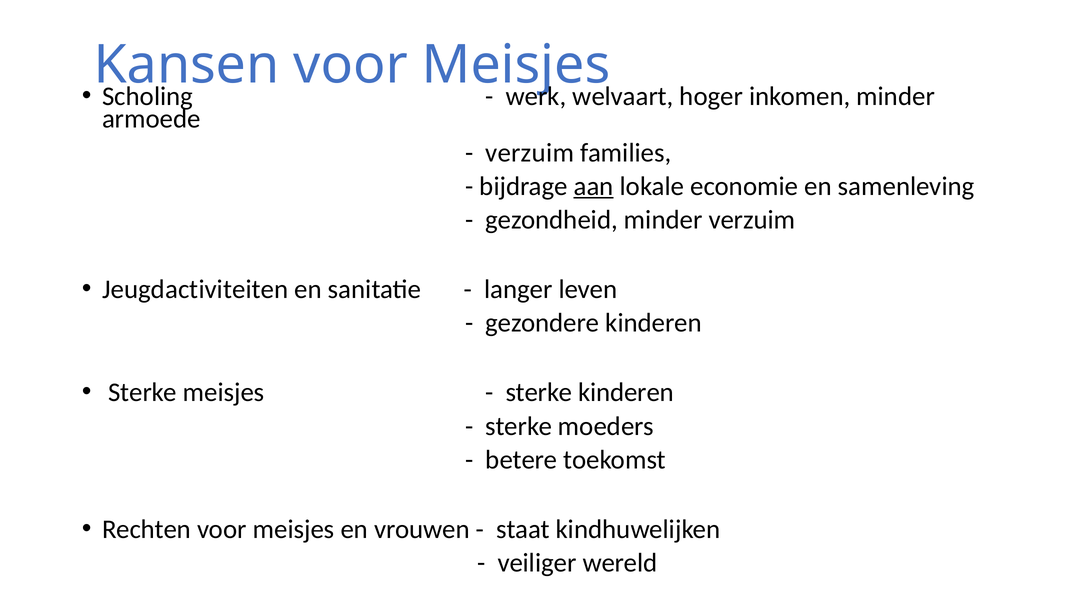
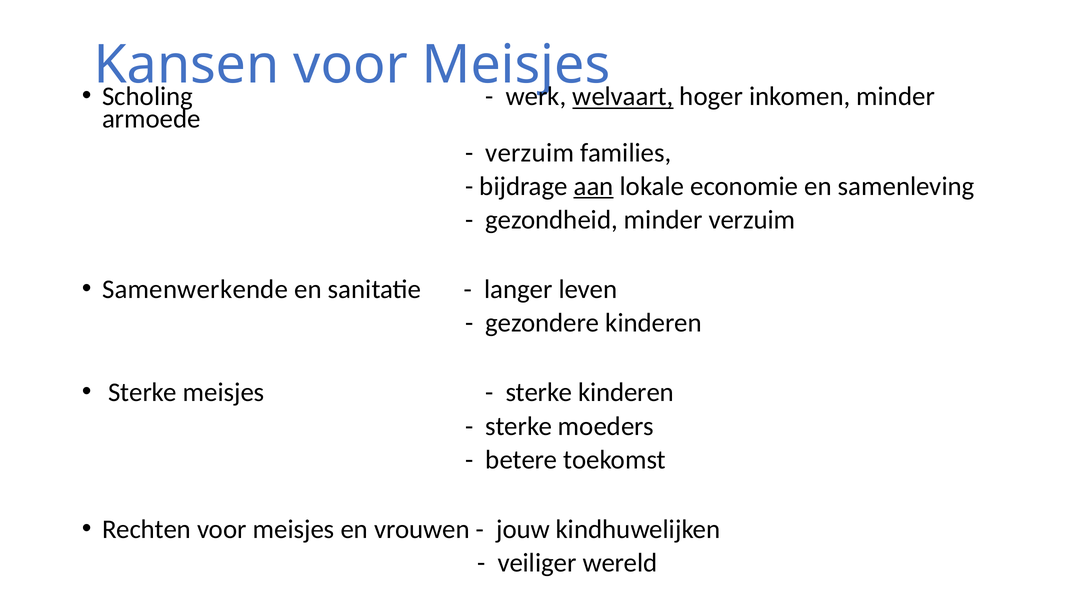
welvaart underline: none -> present (623, 97)
Jeugdactiviteiten: Jeugdactiviteiten -> Samenwerkende (195, 289)
staat: staat -> jouw (523, 529)
